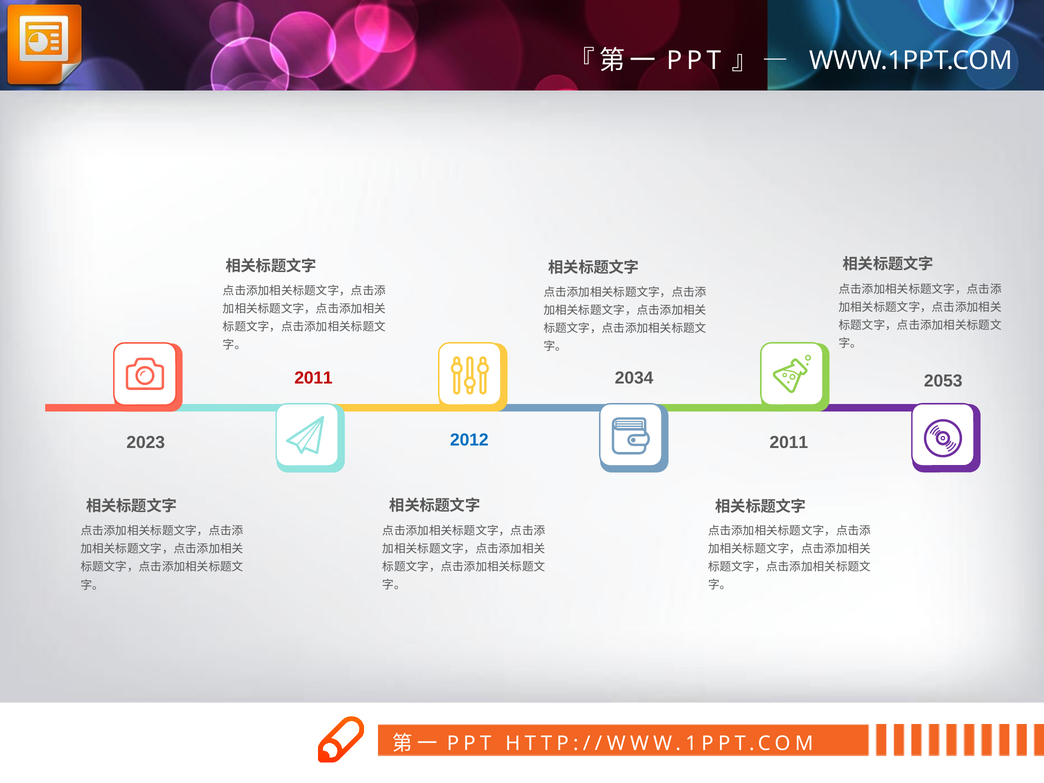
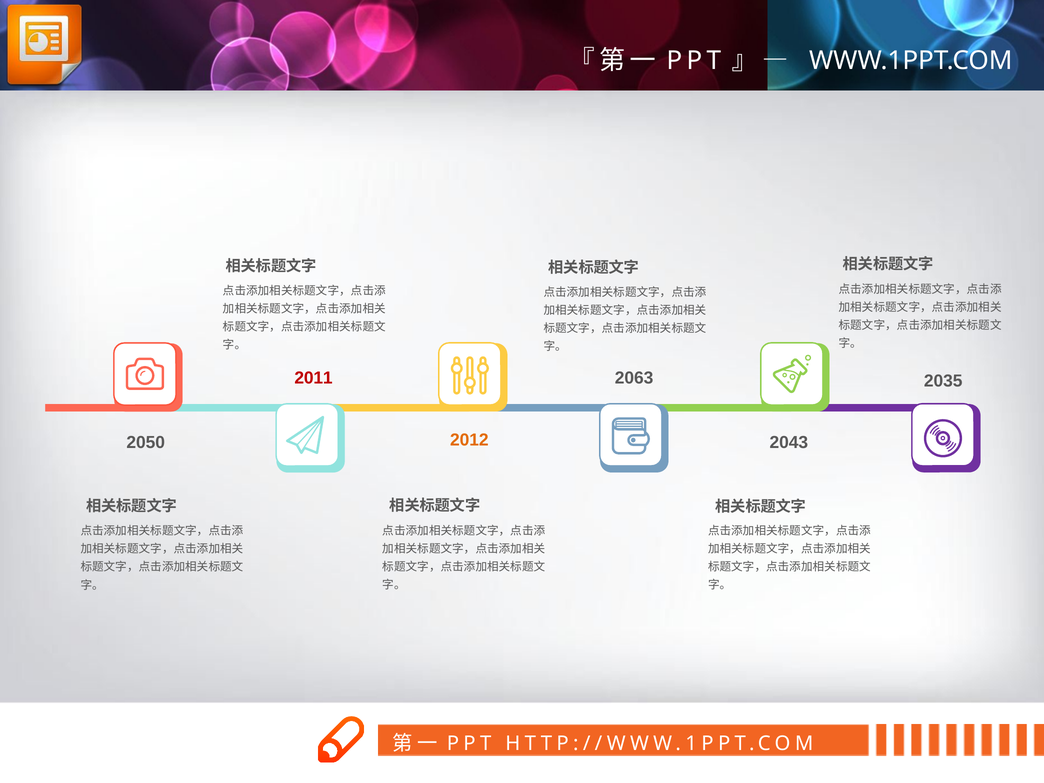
2034: 2034 -> 2063 (634, 378)
2053: 2053 -> 2035 (943, 381)
2012 colour: blue -> orange (469, 440)
2011: 2011 -> 2043 (789, 442)
2023: 2023 -> 2050 (146, 443)
